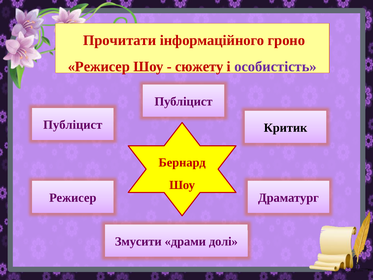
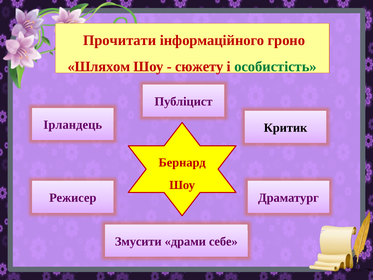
Режисер: Режисер -> Шляхом (99, 66)
особистість colour: purple -> green (275, 66)
Публіцист: Публіцист -> Ірландець (73, 125)
долі: долі -> себе (223, 241)
